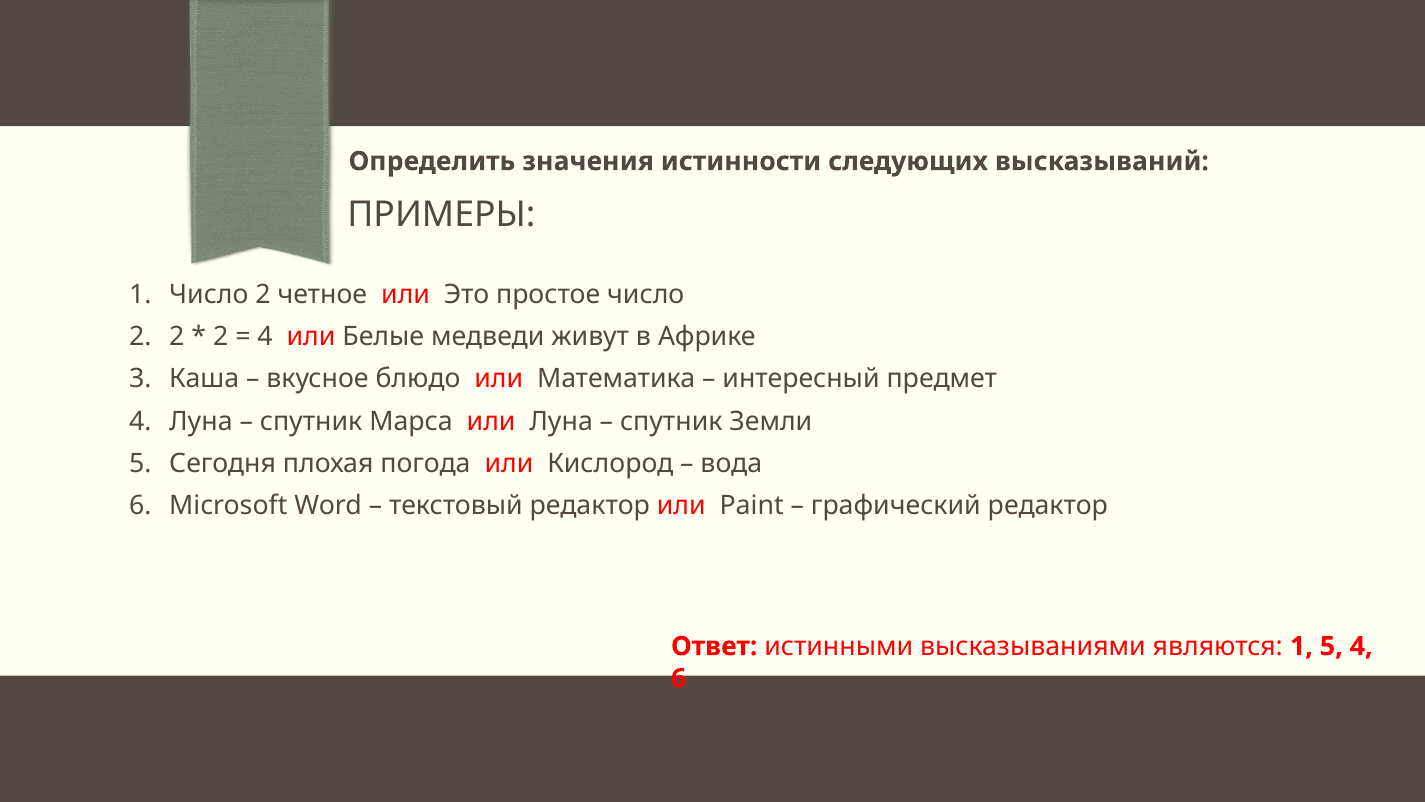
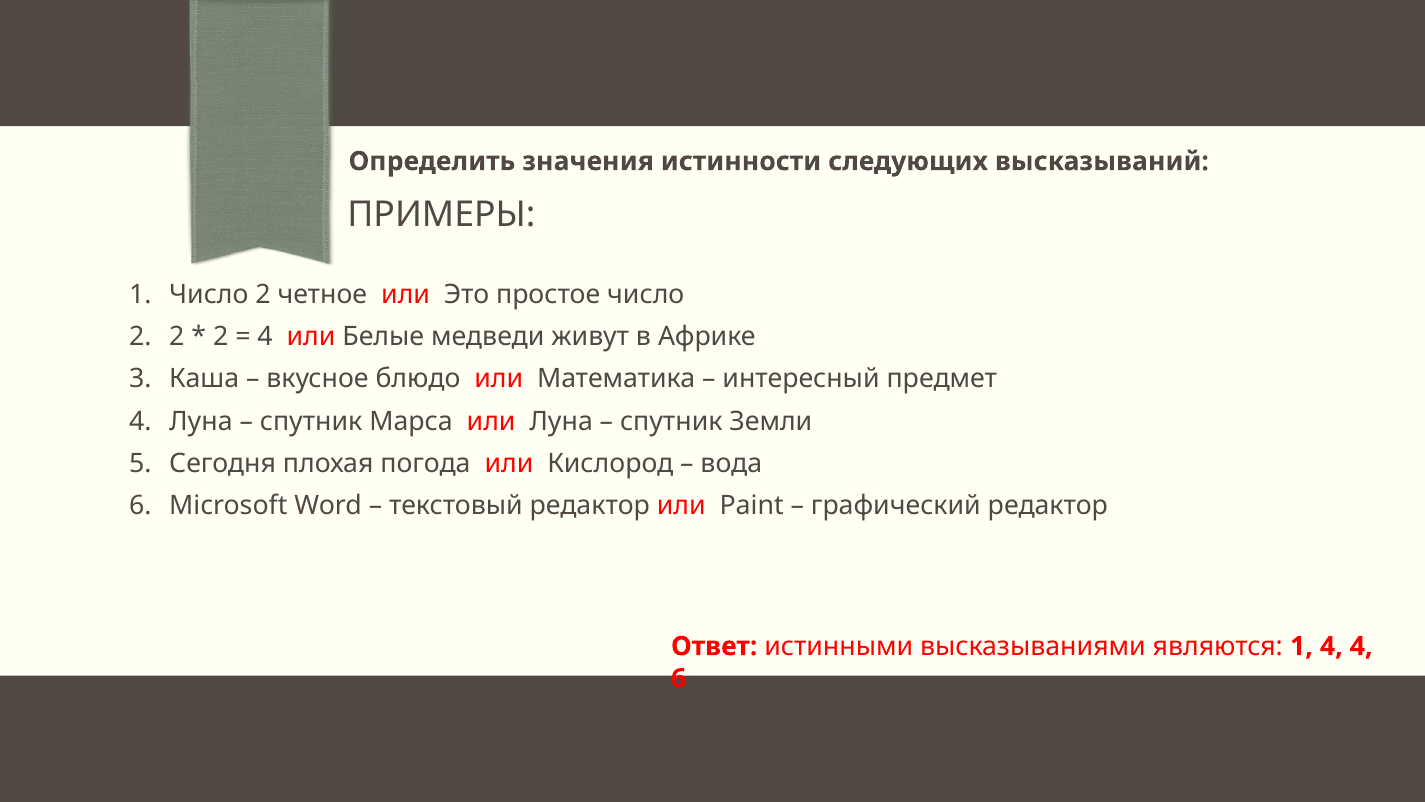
1 5: 5 -> 4 (1331, 646)
